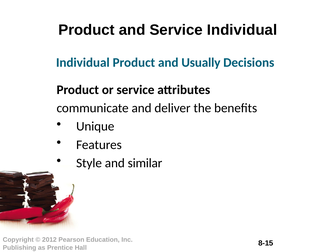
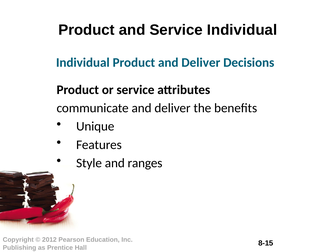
Product and Usually: Usually -> Deliver (201, 63)
similar: similar -> ranges (145, 163)
